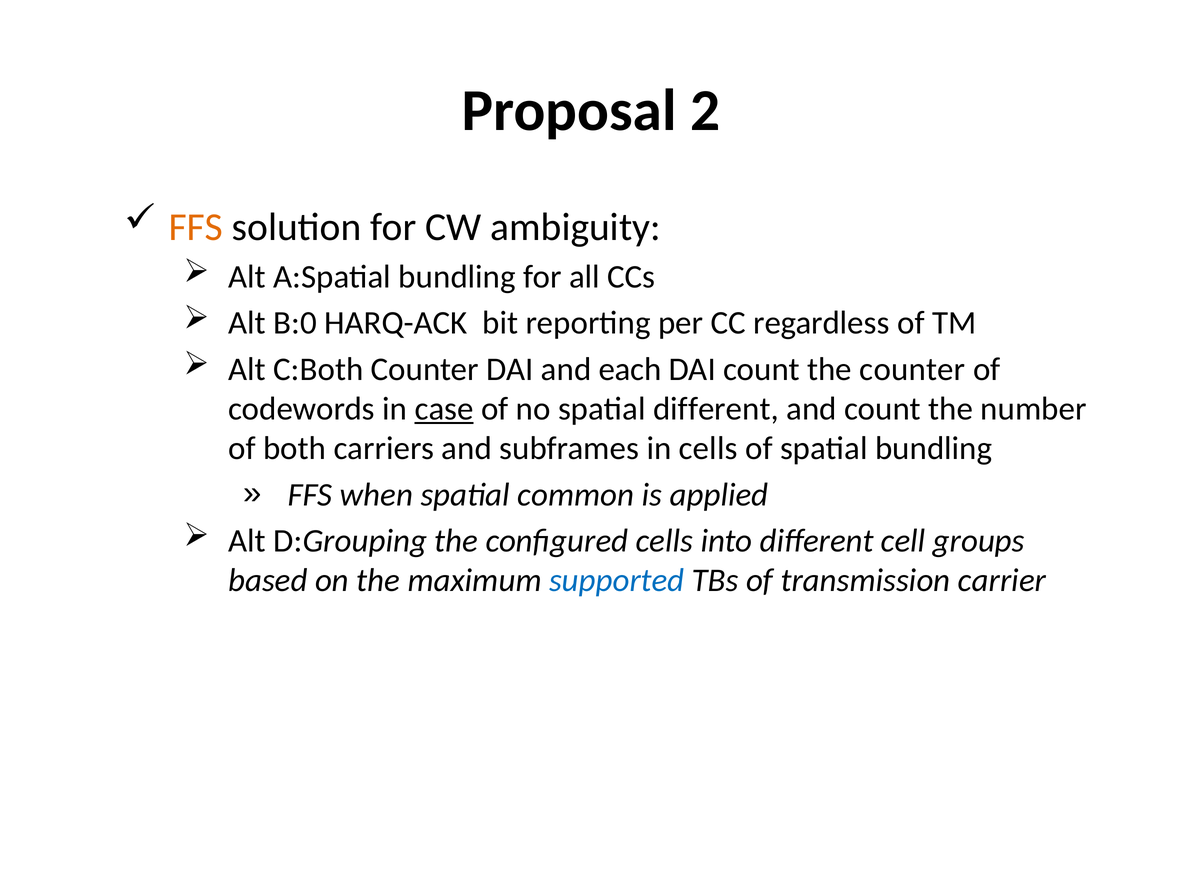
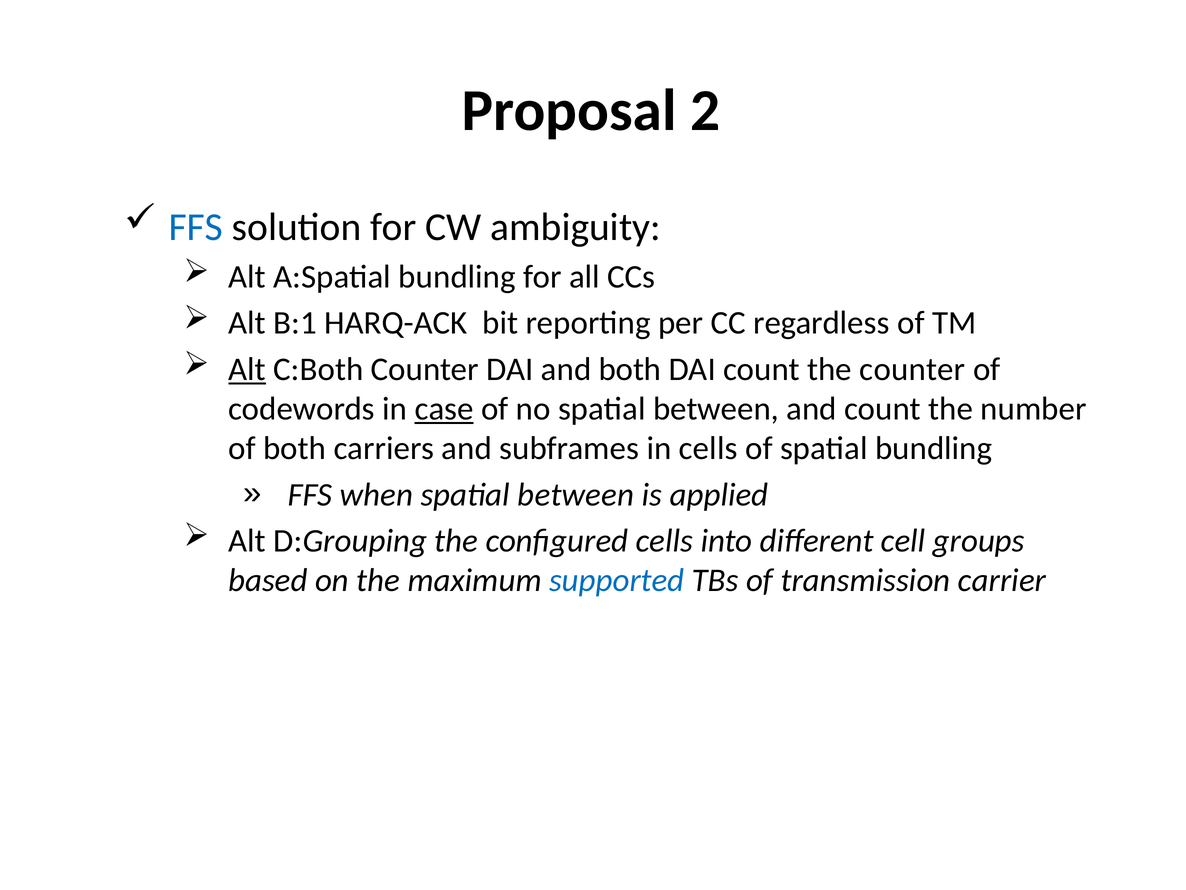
FFS colour: orange -> blue (196, 227)
B:0: B:0 -> B:1 (295, 323)
Alt underline: none -> present (247, 369)
and each: each -> both (630, 369)
no spatial different: different -> between (716, 409)
when spatial common: common -> between (576, 494)
